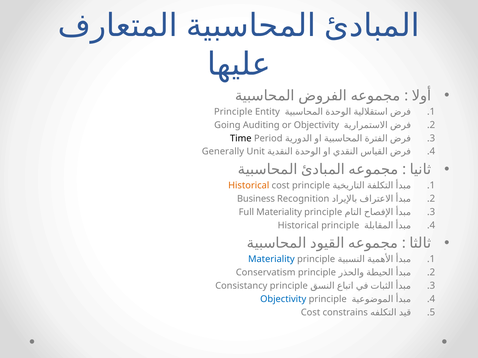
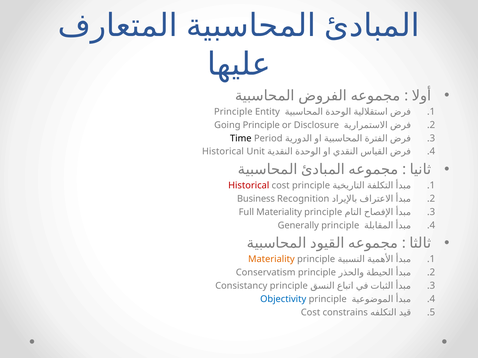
Going Auditing: Auditing -> Principle (261, 125)
or Objectivity: Objectivity -> Disclosure (316, 125)
Generally: Generally -> Historical (223, 152)
Historical colour: orange -> red (249, 186)
Historical: Historical -> Generally (298, 226)
Materiality colour: blue -> orange (271, 260)
